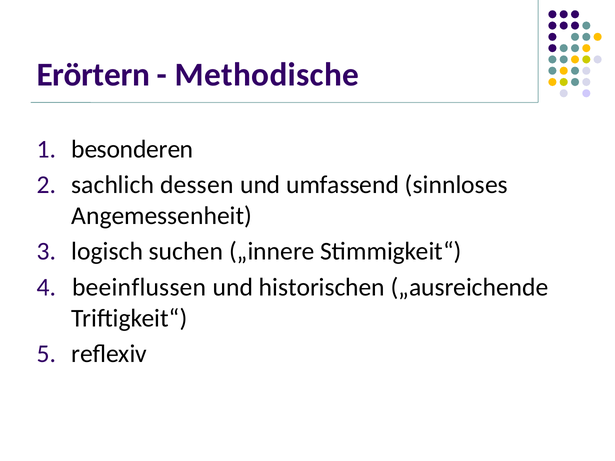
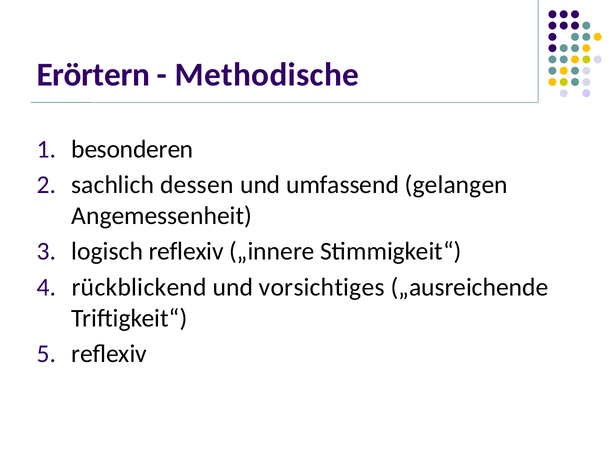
sinnloses: sinnloses -> gelangen (456, 185)
logisch suchen: suchen -> reflexiv (186, 252)
beeinflussen: beeinflussen -> rückblickend (139, 288)
historischen: historischen -> vorsichtiges (322, 288)
